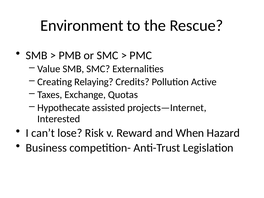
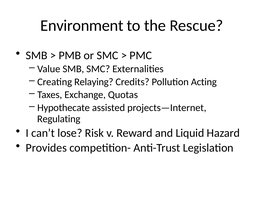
Active: Active -> Acting (204, 82)
Interested: Interested -> Regulating (59, 119)
When: When -> Liquid (190, 133)
Business: Business -> Provides (46, 148)
